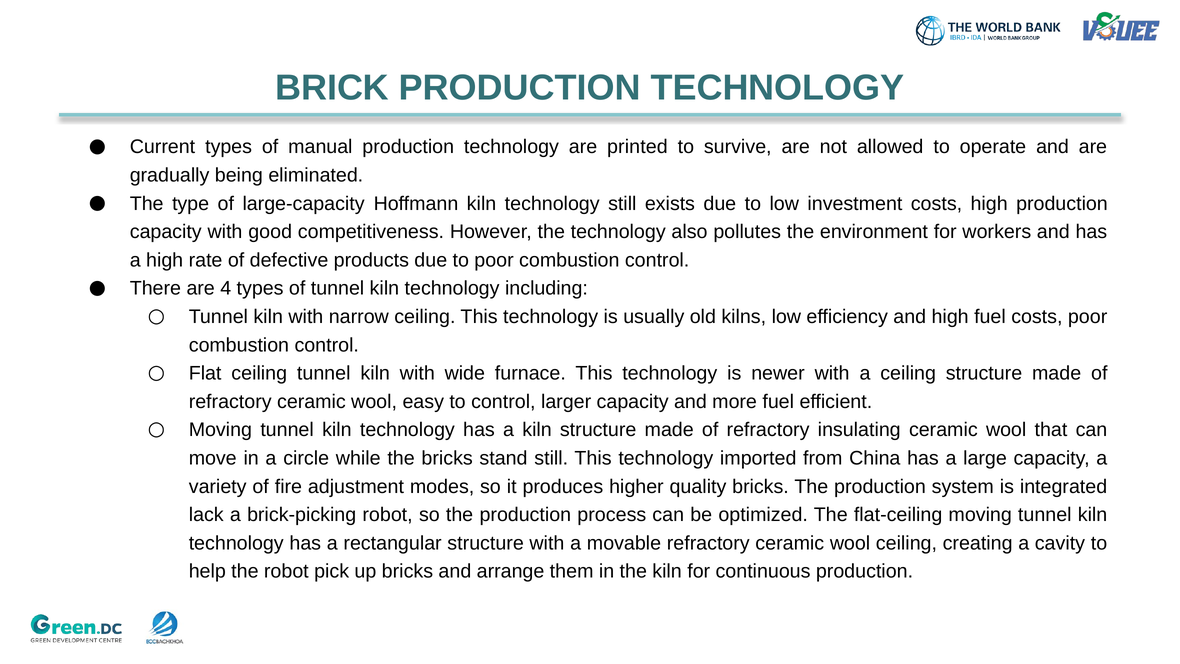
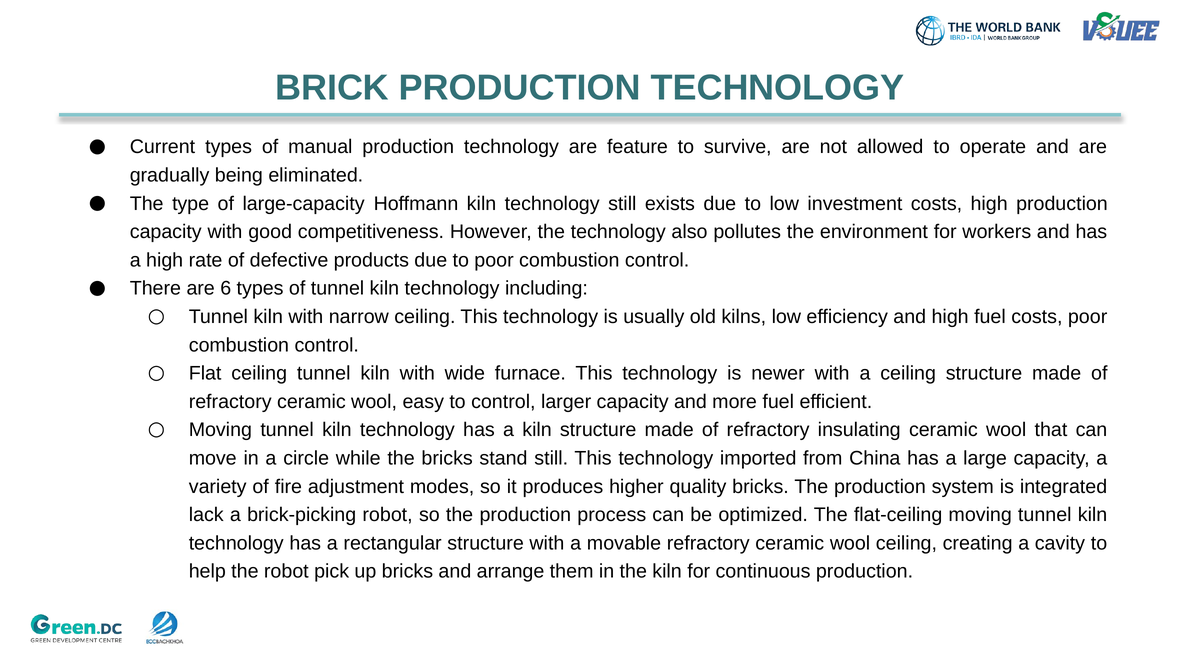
printed: printed -> feature (637, 147)
4: 4 -> 6 (226, 288)
